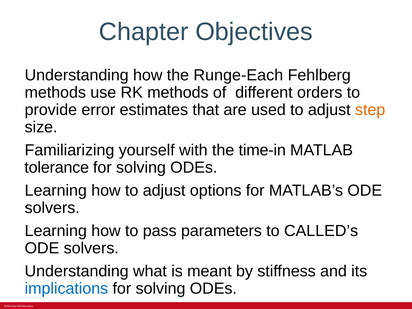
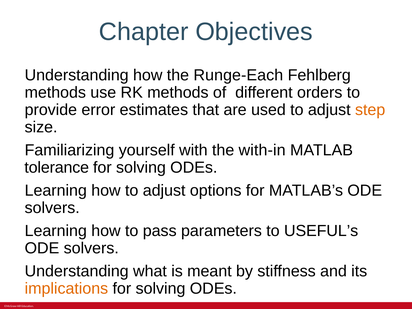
time-in: time-in -> with-in (262, 150)
CALLED’s: CALLED’s -> USEFUL’s (321, 231)
implications colour: blue -> orange (66, 288)
